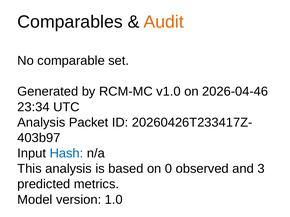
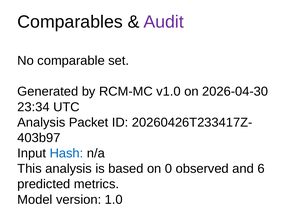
Audit colour: orange -> purple (164, 22)
2026-04-46: 2026-04-46 -> 2026-04-30 (235, 92)
3: 3 -> 6 (261, 169)
